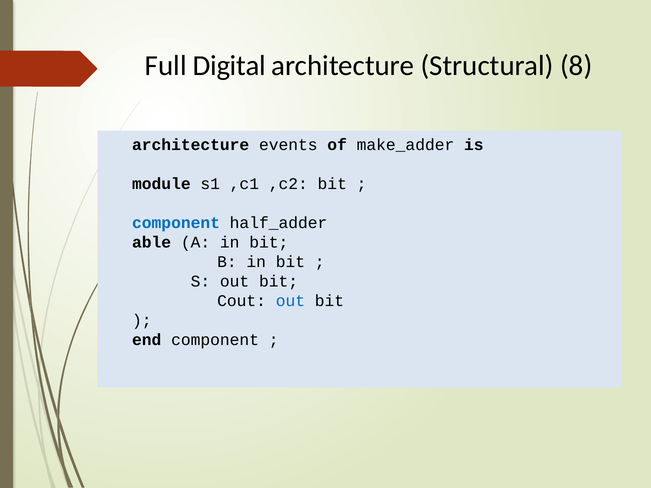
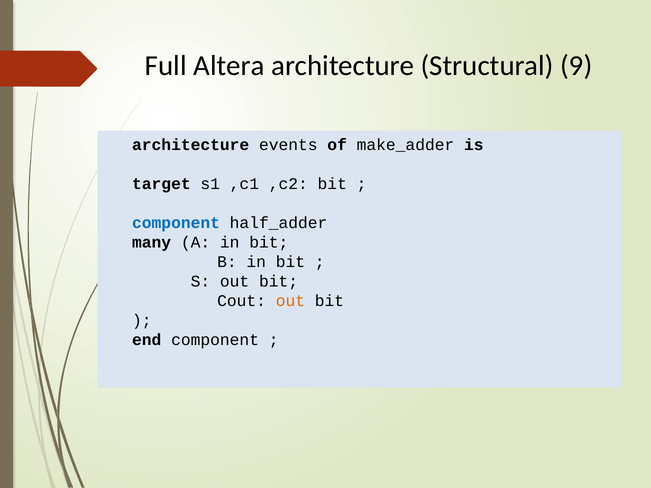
Digital: Digital -> Altera (229, 66)
8: 8 -> 9 (576, 66)
module: module -> target (161, 184)
able: able -> many (152, 243)
out colour: blue -> orange (290, 301)
